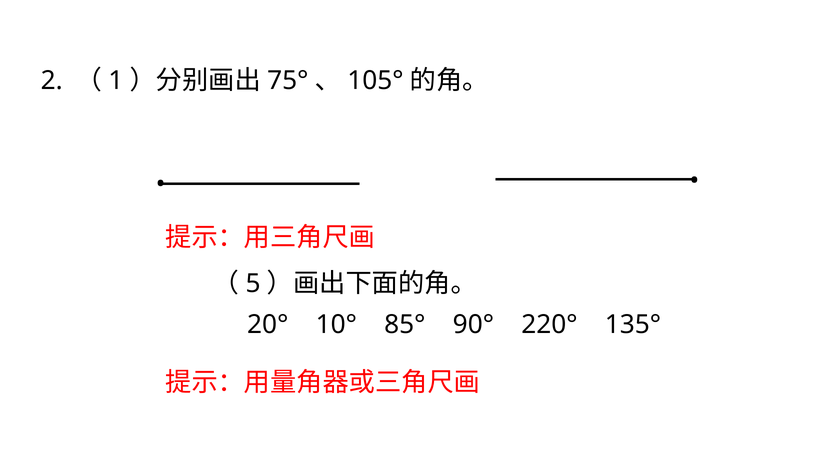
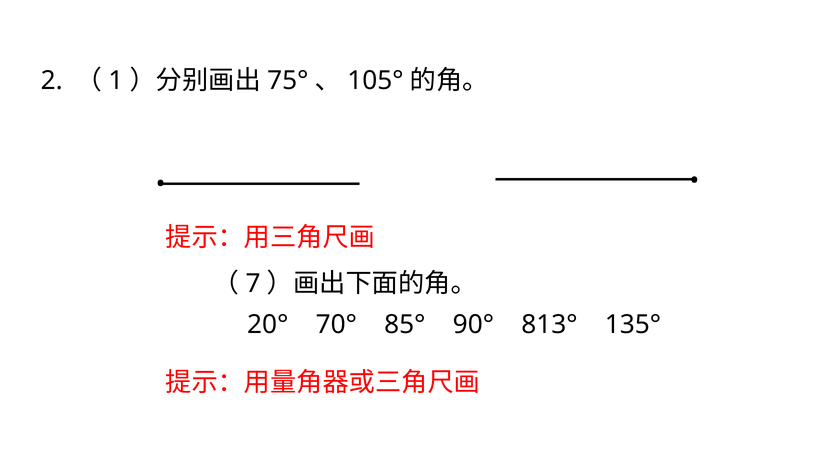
5: 5 -> 7 (253, 284)
10°: 10° -> 70° (336, 325)
220°: 220° -> 813° (549, 325)
